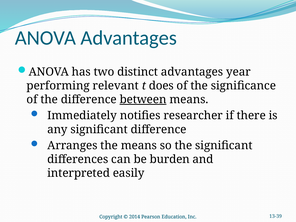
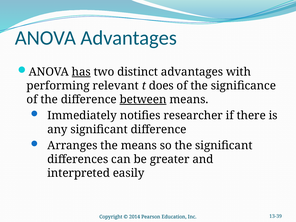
has underline: none -> present (81, 72)
year: year -> with (238, 72)
burden: burden -> greater (170, 159)
